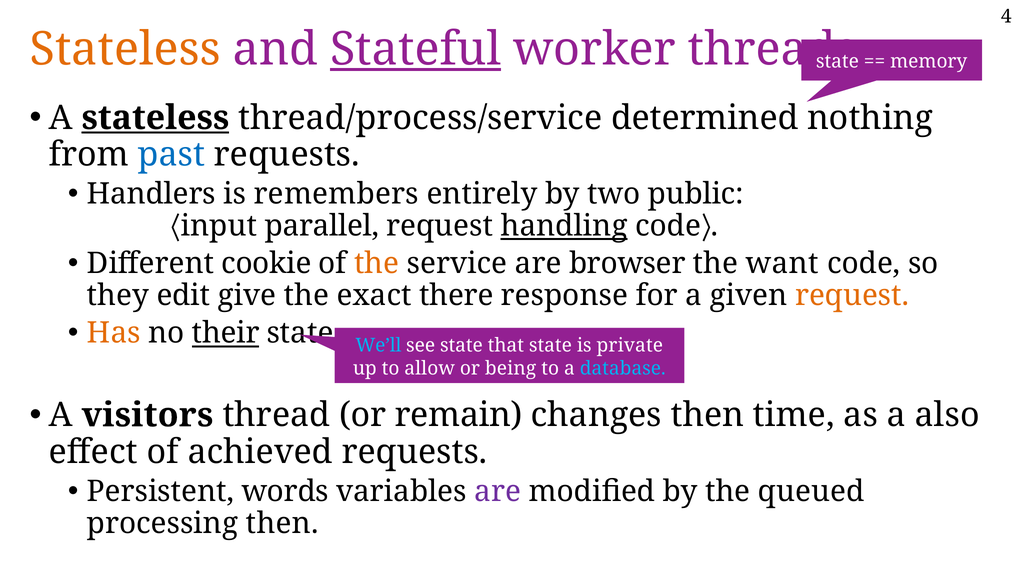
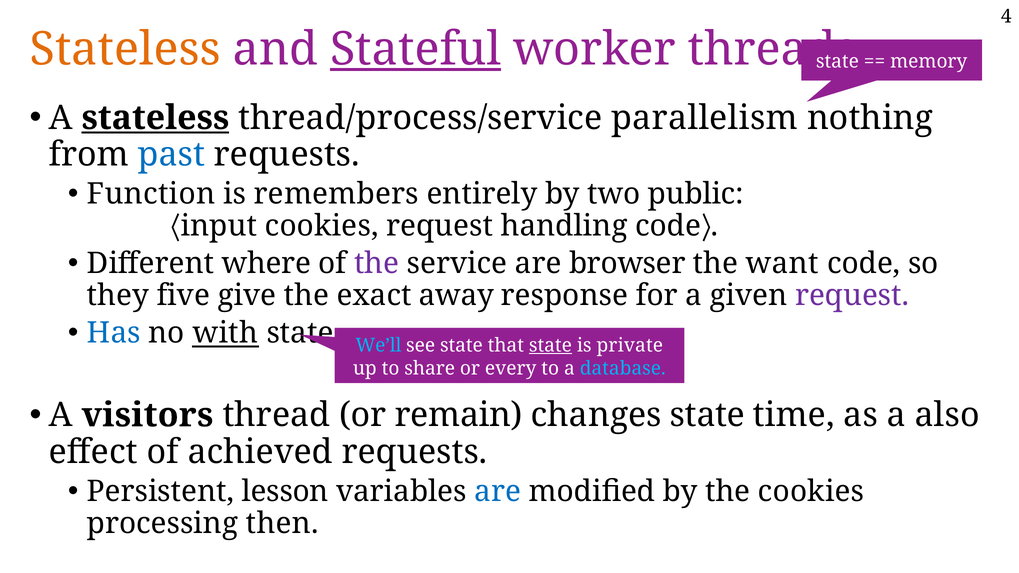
determined: determined -> parallelism (705, 118)
Handlers: Handlers -> Function (151, 194)
parallel: parallel -> cookies (322, 226)
handling underline: present -> none (564, 226)
cookie: cookie -> where (266, 264)
the colour: orange -> purple (377, 264)
edit: edit -> five (183, 296)
there: there -> away (456, 296)
request colour: orange -> purple (852, 296)
Has colour: orange -> blue (114, 333)
their: their -> with (225, 333)
state underline: none -> present (550, 345)
allow: allow -> share (430, 368)
being: being -> every (511, 368)
changes then: then -> state (708, 415)
words: words -> lesson (285, 492)
are colour: purple -> blue (498, 492)
the queued: queued -> cookies (811, 492)
